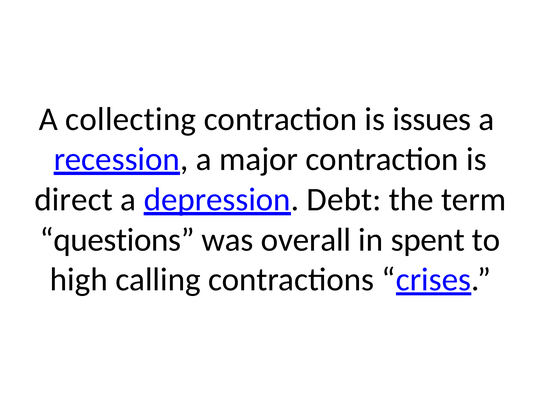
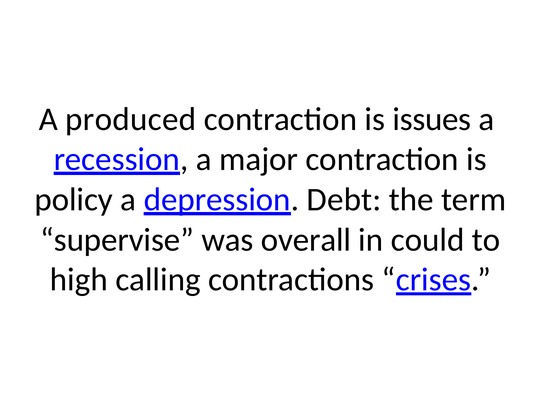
collecting: collecting -> produced (131, 119)
direct: direct -> policy (74, 199)
questions: questions -> supervise (117, 240)
spent: spent -> could (428, 240)
